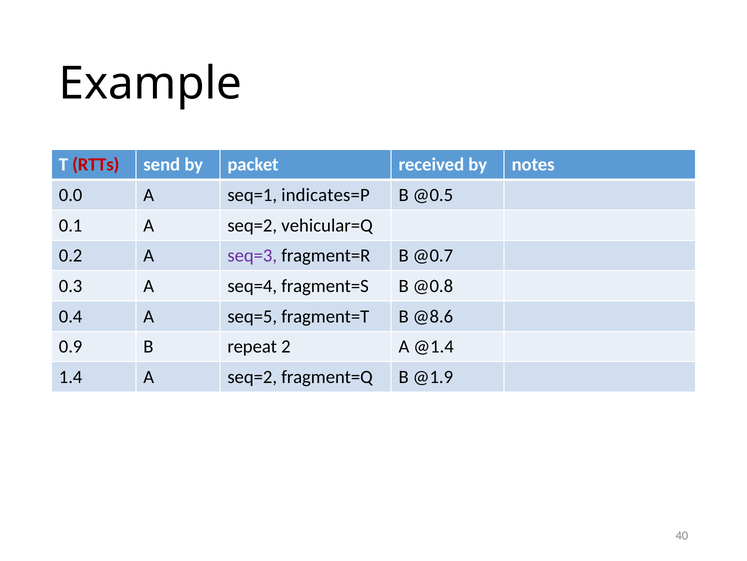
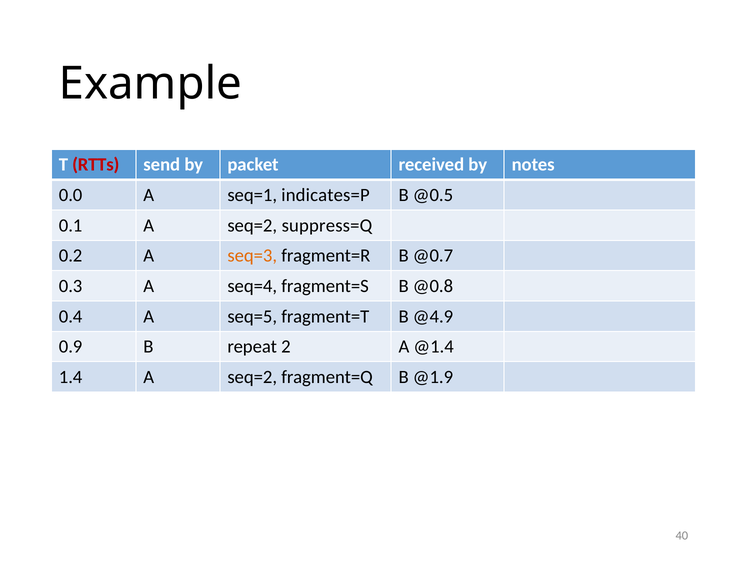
vehicular=Q: vehicular=Q -> suppress=Q (327, 225)
seq=3 colour: purple -> orange (252, 255)
@8.6: @8.6 -> @4.9 (433, 316)
